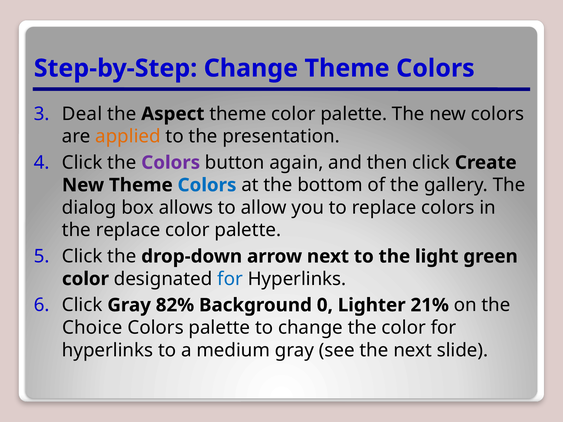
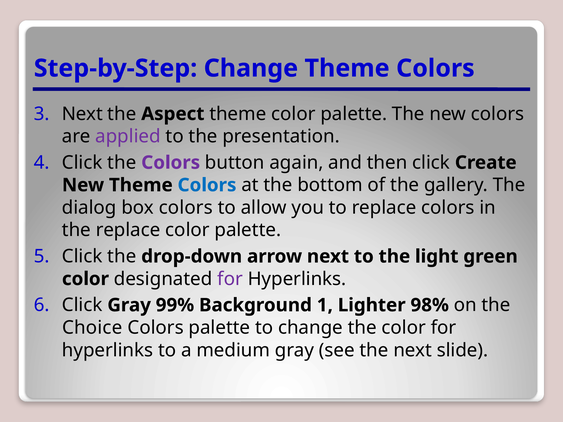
Deal: Deal -> Next (82, 114)
applied colour: orange -> purple (128, 136)
box allows: allows -> colors (186, 208)
for colour: blue -> purple (230, 279)
82%: 82% -> 99% (175, 305)
0: 0 -> 1 (325, 305)
21%: 21% -> 98% (430, 305)
